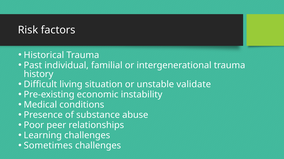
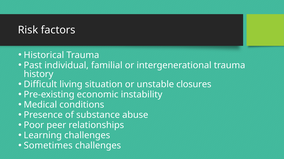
validate: validate -> closures (194, 85)
